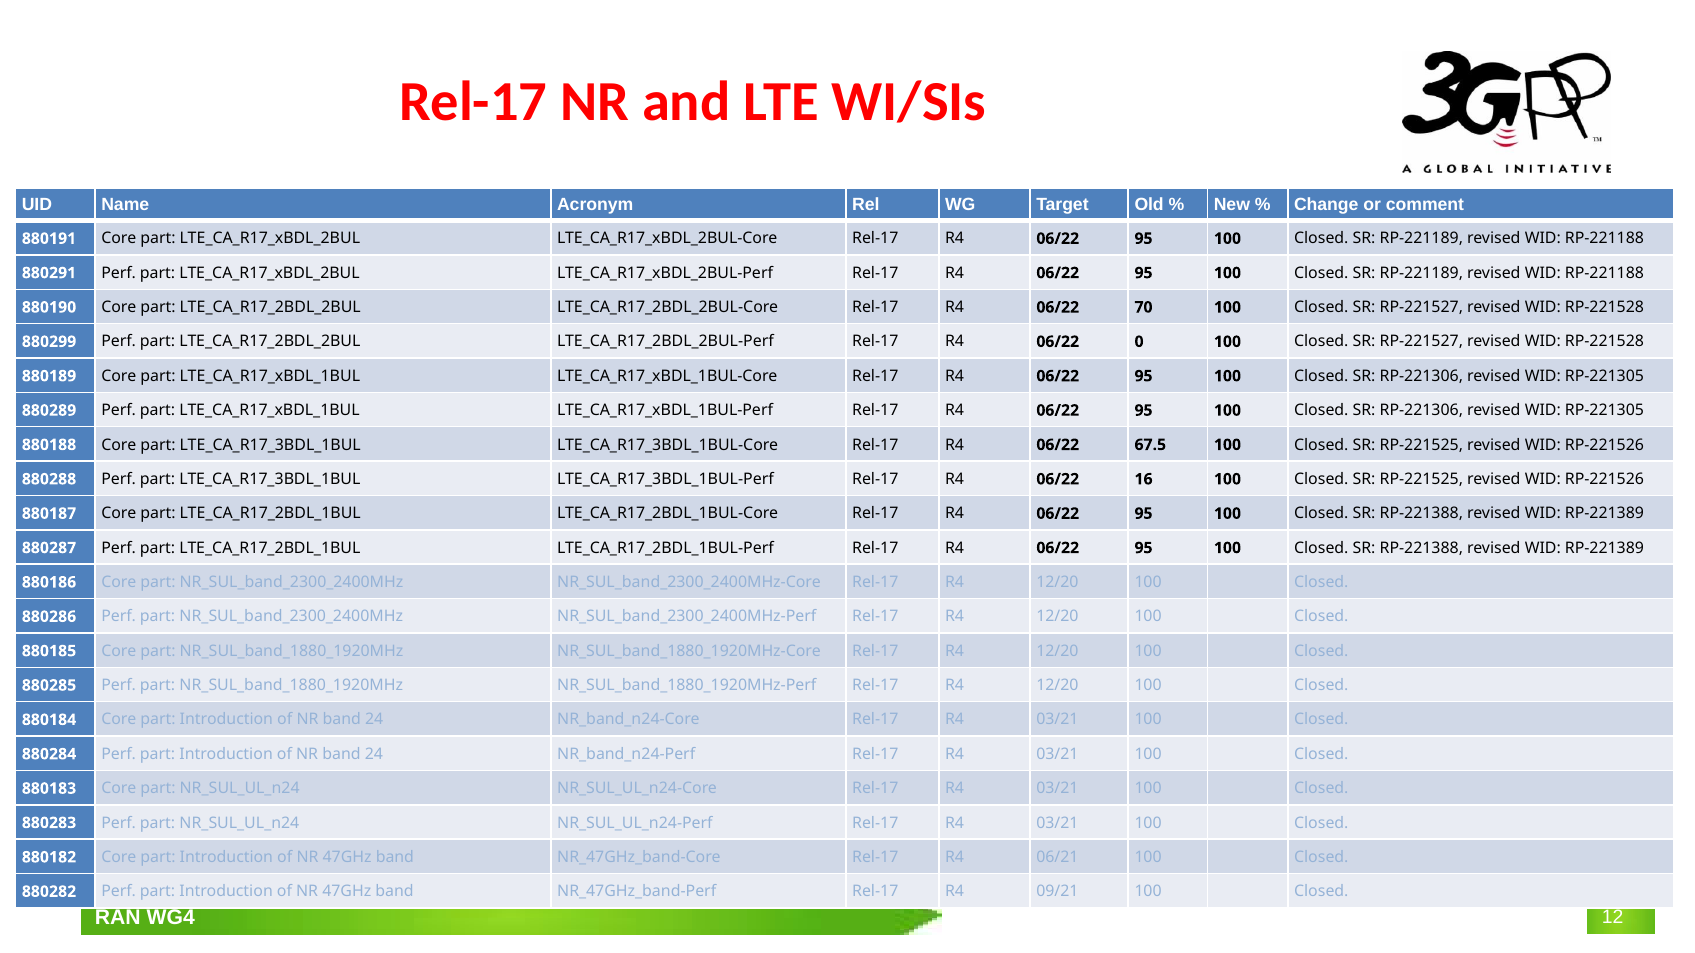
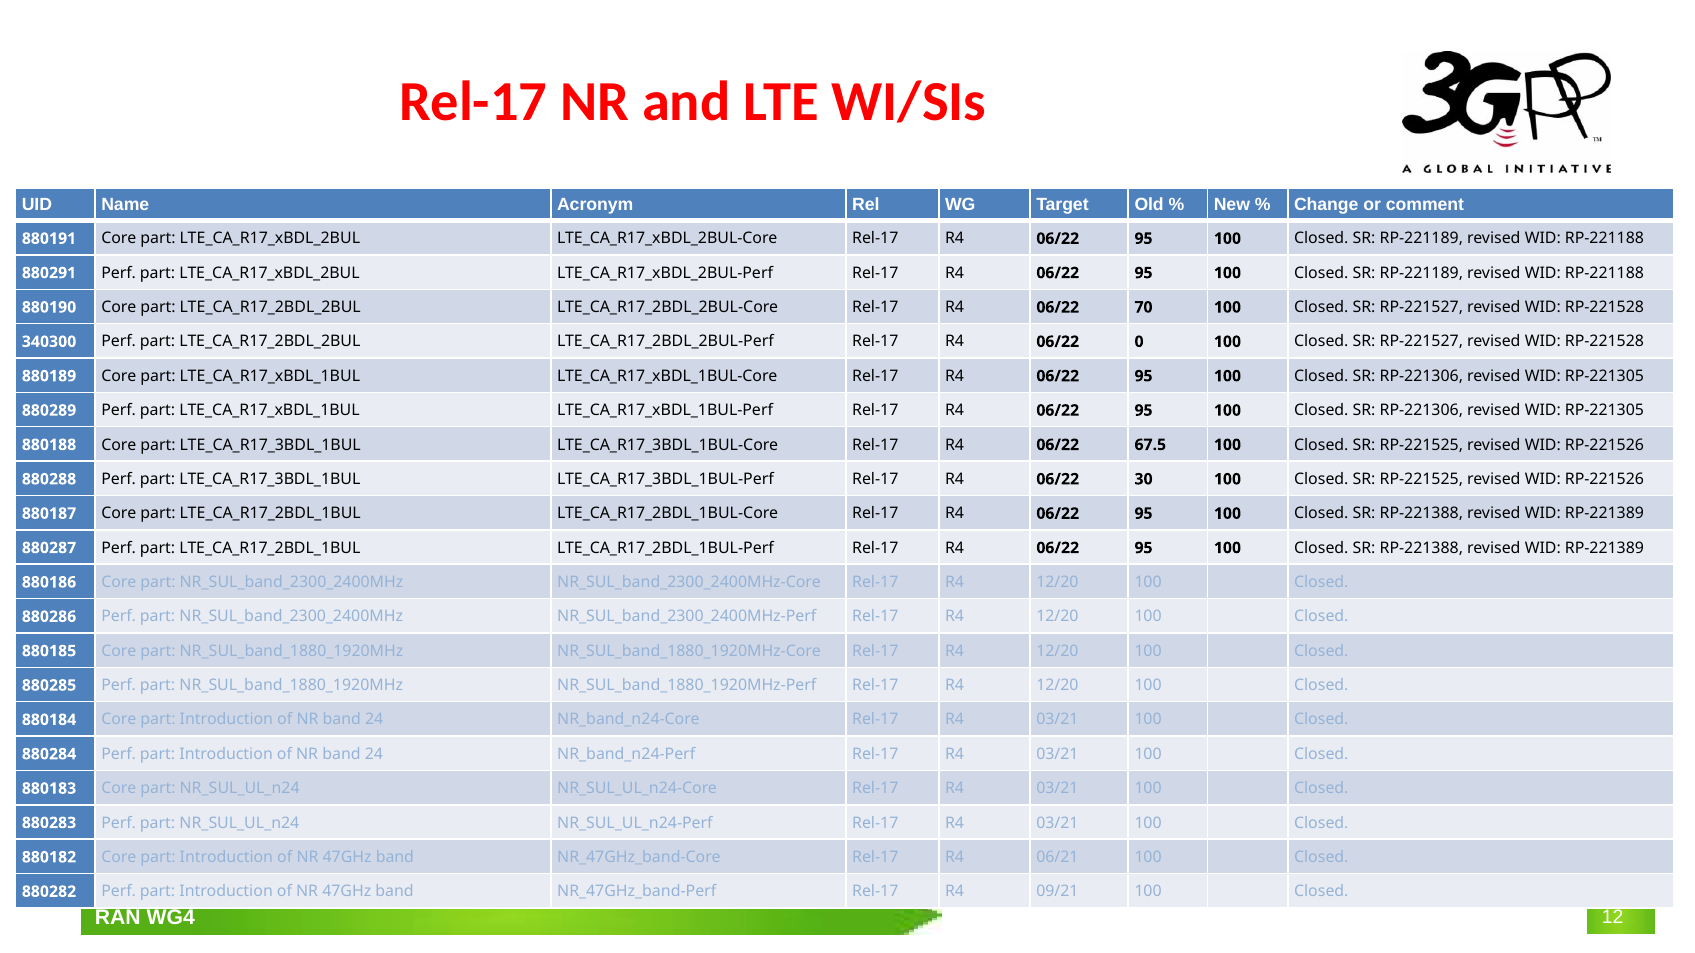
880299: 880299 -> 340300 (49, 342)
16: 16 -> 30 (1144, 479)
